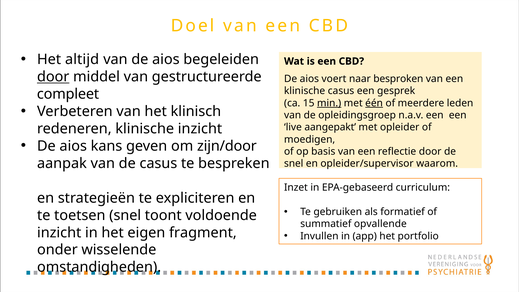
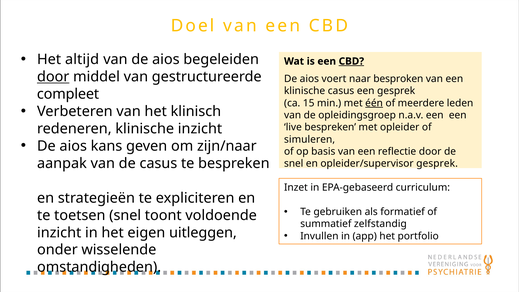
CBD underline: none -> present (351, 61)
min underline: present -> none (329, 103)
live aangepakt: aangepakt -> bespreken (330, 127)
moedigen: moedigen -> simuleren (310, 139)
zijn/door: zijn/door -> zijn/naar (227, 146)
opleider/supervisor waarom: waarom -> gesprek (437, 164)
opvallende: opvallende -> zelfstandig (380, 224)
fragment: fragment -> uitleggen (203, 233)
